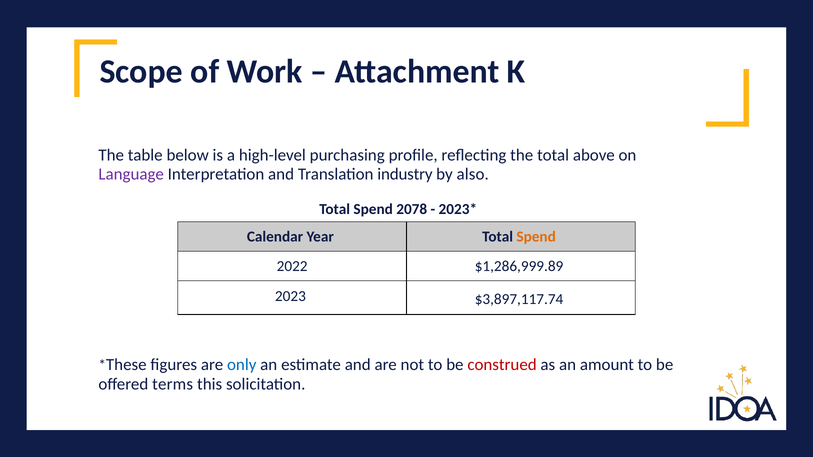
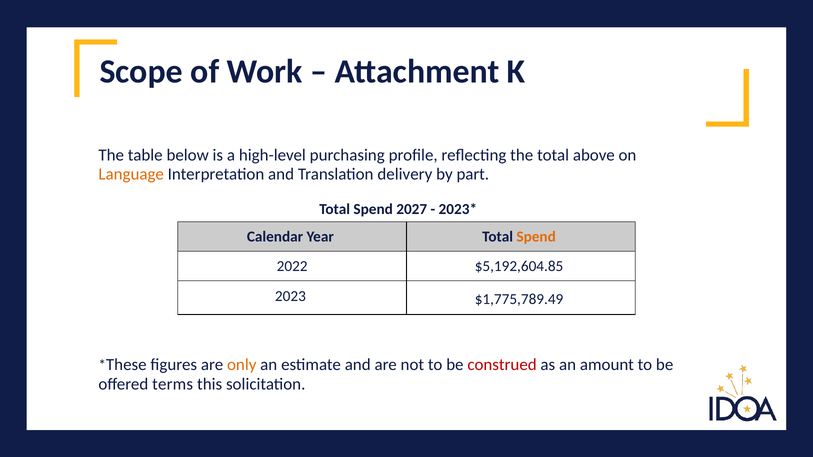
Language colour: purple -> orange (131, 174)
industry: industry -> delivery (405, 174)
also: also -> part (473, 174)
2078: 2078 -> 2027 (412, 209)
$1,286,999.89: $1,286,999.89 -> $5,192,604.85 (519, 267)
$3,897,117.74: $3,897,117.74 -> $1,775,789.49 (519, 300)
only colour: blue -> orange (242, 365)
